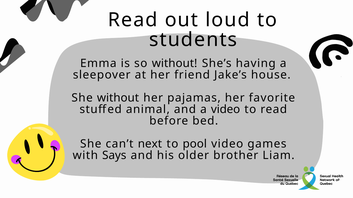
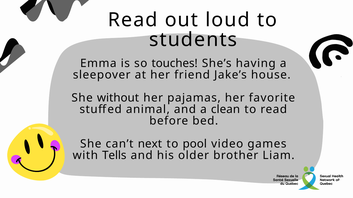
so without: without -> touches (175, 64)
a video: video -> clean (225, 110)
Says: Says -> Tells (114, 156)
